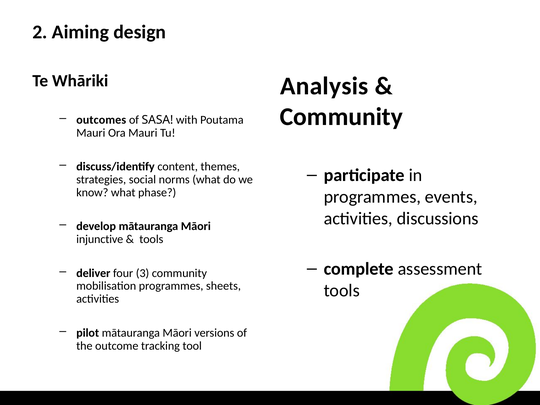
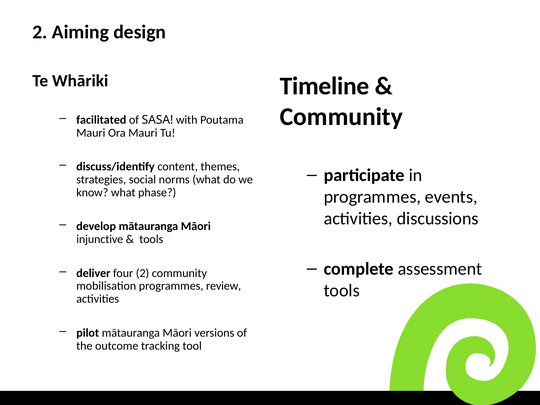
Analysis: Analysis -> Timeline (325, 86)
outcomes: outcomes -> facilitated (101, 120)
four 3: 3 -> 2 (143, 273)
sheets: sheets -> review (224, 286)
